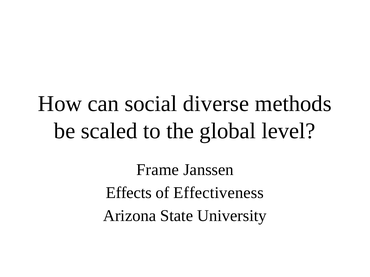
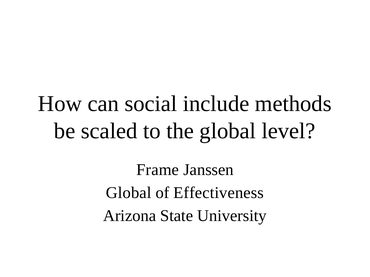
diverse: diverse -> include (216, 104)
Effects: Effects -> Global (129, 193)
